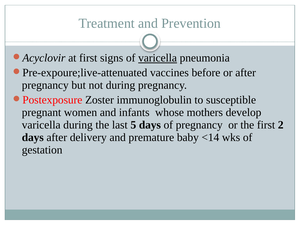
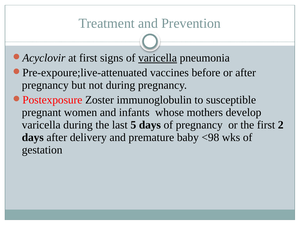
<14: <14 -> <98 (210, 137)
